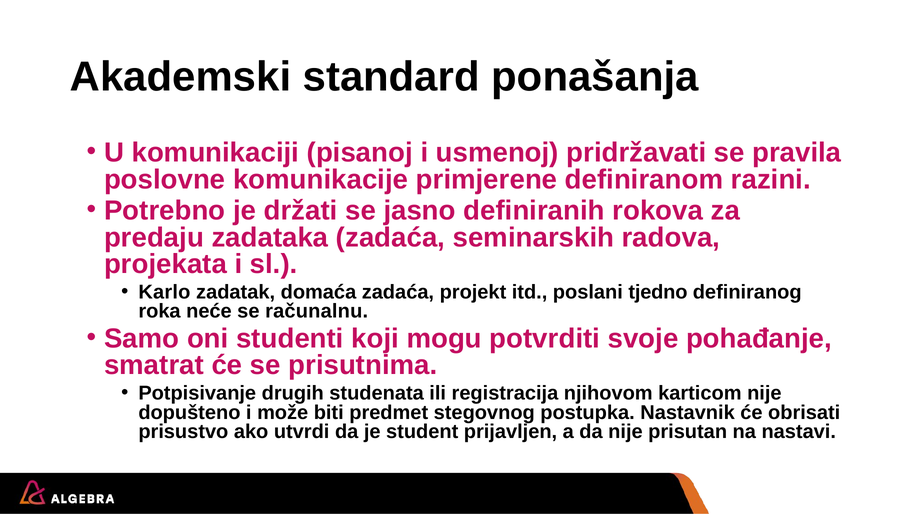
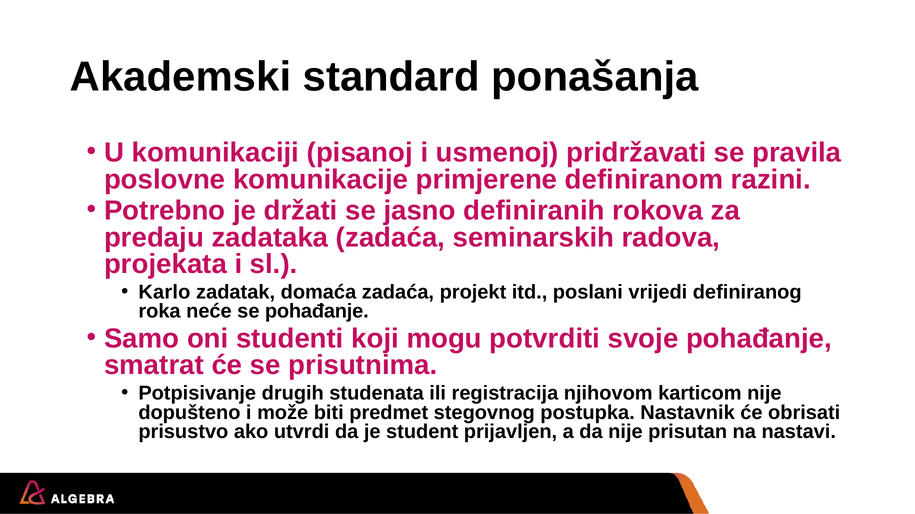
tjedno: tjedno -> vrijedi (658, 292)
se računalnu: računalnu -> pohađanje (317, 312)
